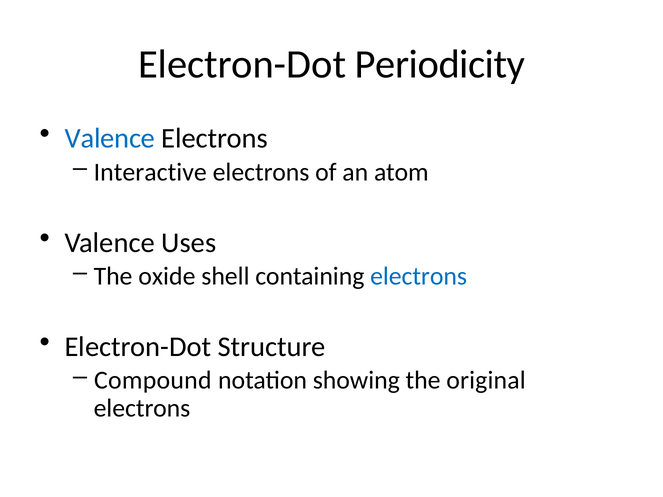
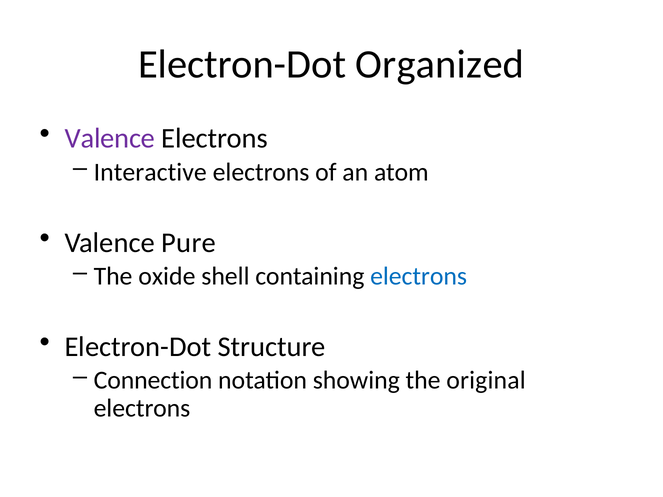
Periodicity: Periodicity -> Organized (440, 64)
Valence colour: blue -> purple (110, 138)
Uses: Uses -> Pure (189, 243)
Compound: Compound -> Connection (153, 381)
